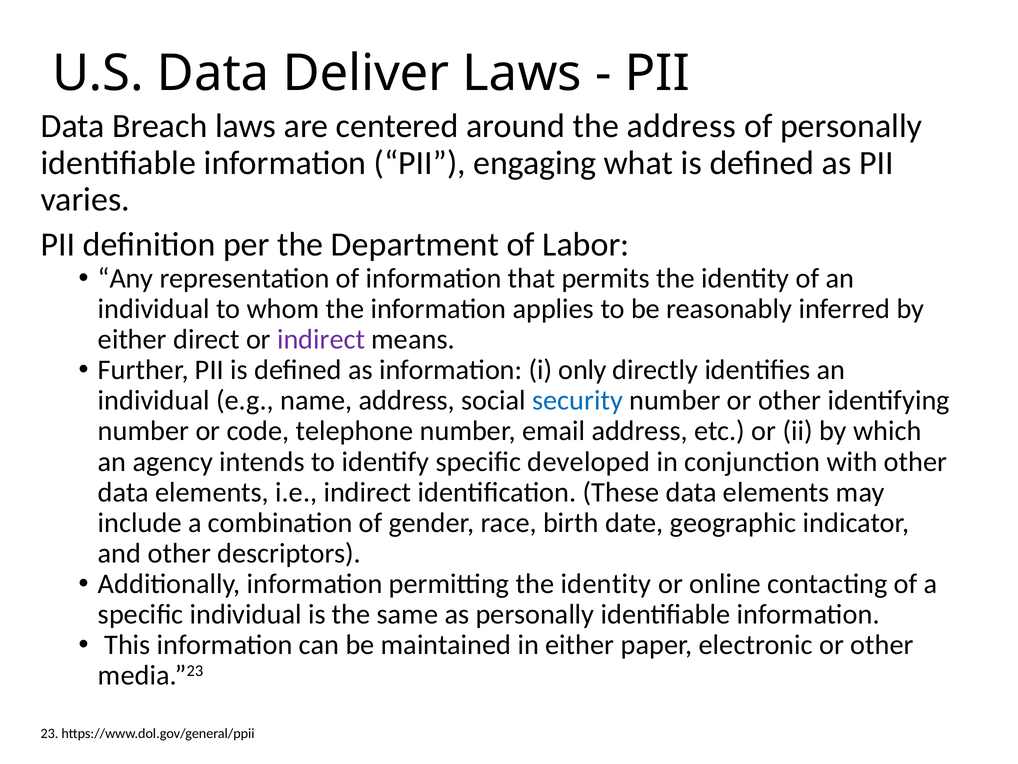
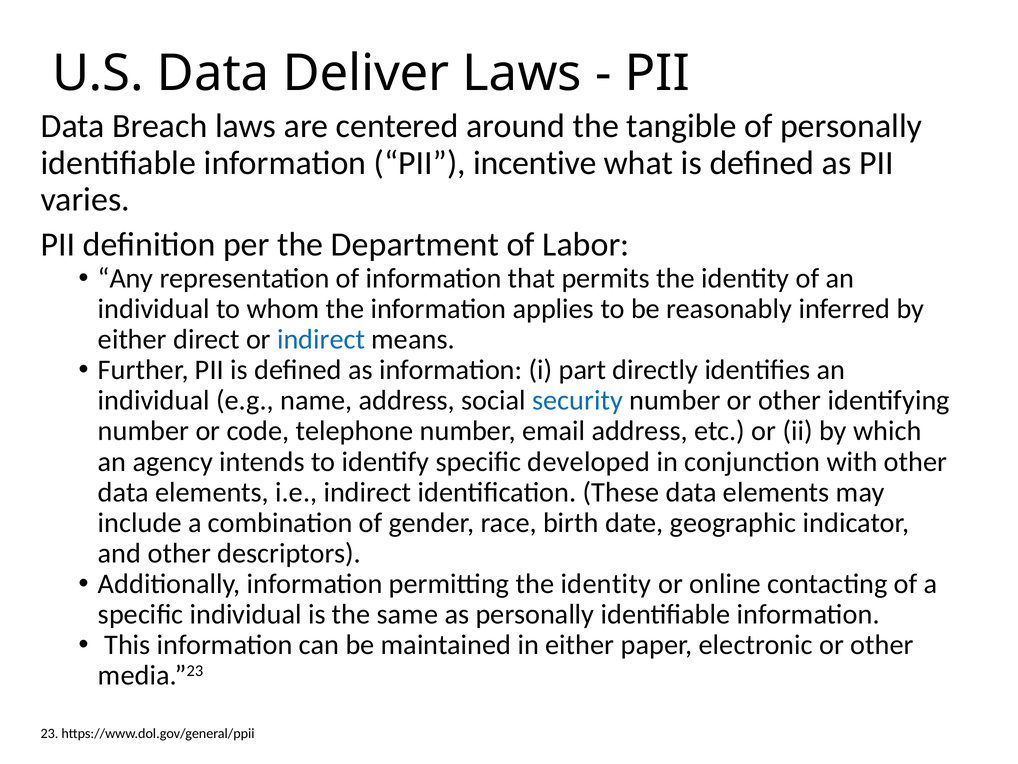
the address: address -> tangible (682, 126)
engaging: engaging -> incentive (535, 163)
indirect colour: purple -> blue (321, 339)
only: only -> part (582, 370)
